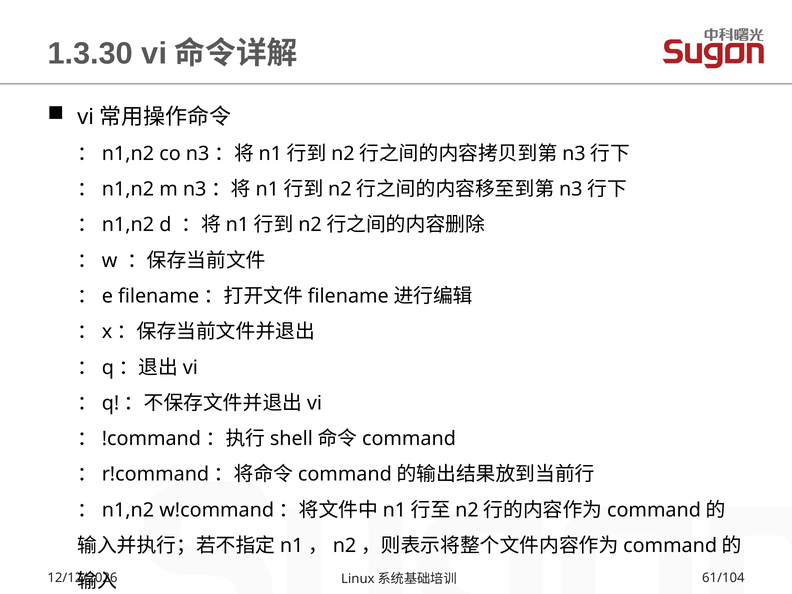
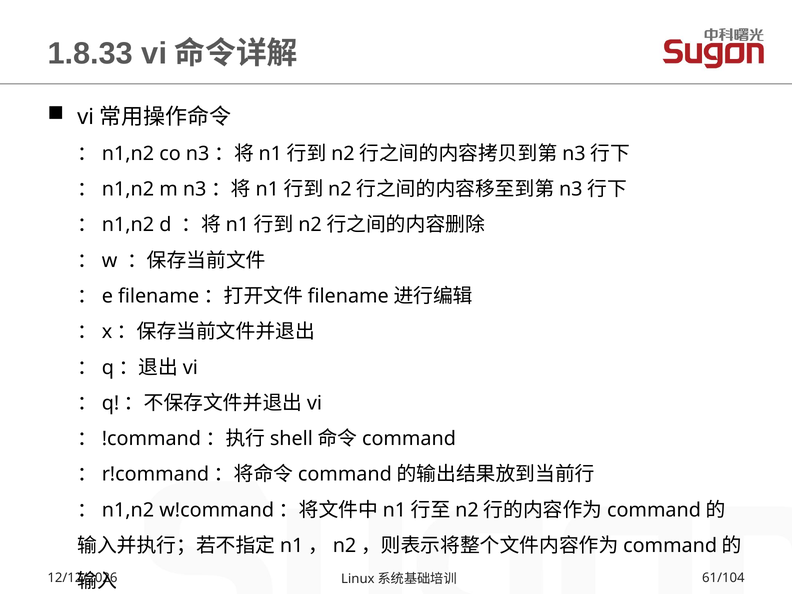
1.3.30: 1.3.30 -> 1.8.33 (90, 53)
